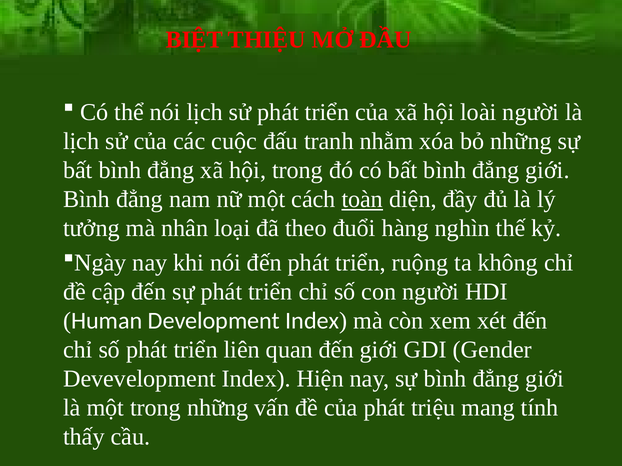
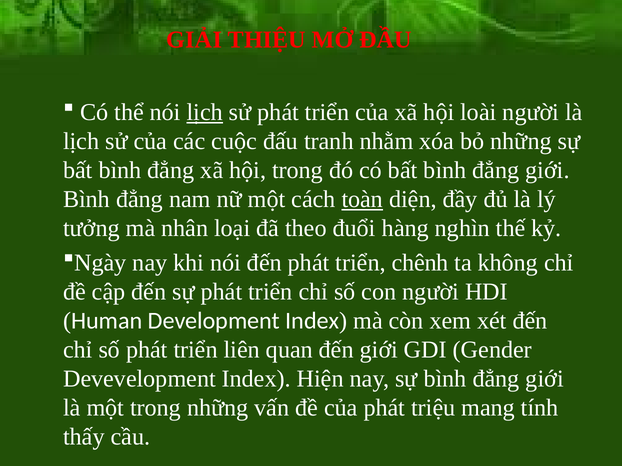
BIỆT: BIỆT -> GIẢI (194, 40)
lịch underline: none -> present (205, 113)
ruộng: ruộng -> chênh (420, 263)
